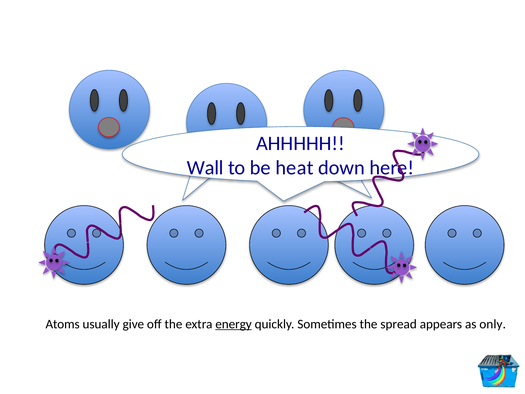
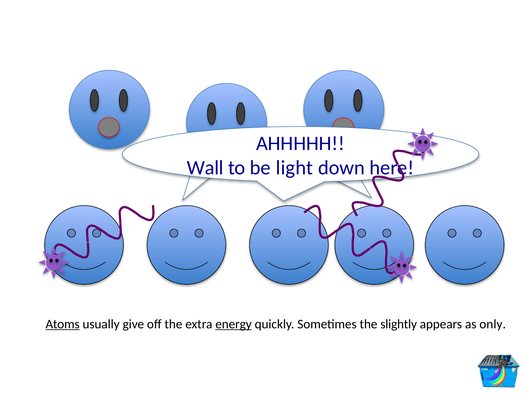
heat: heat -> light (294, 168)
Atoms underline: none -> present (63, 324)
spread: spread -> slightly (399, 324)
